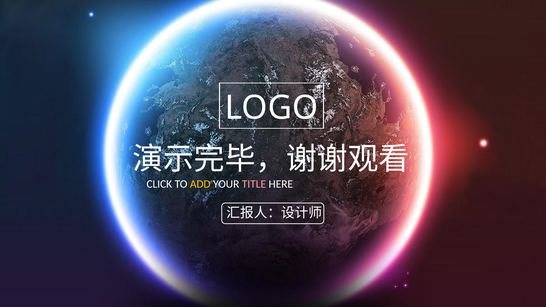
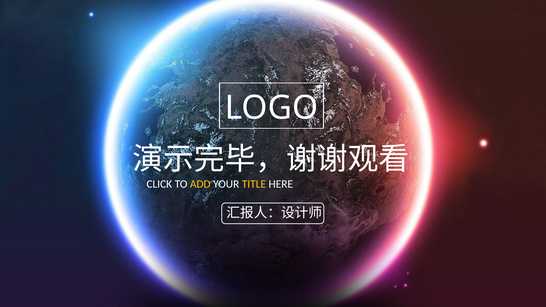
TITLE colour: pink -> yellow (254, 184)
